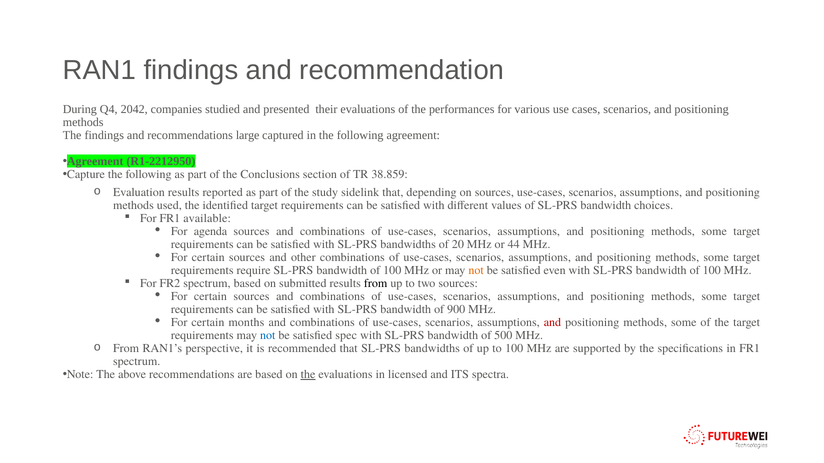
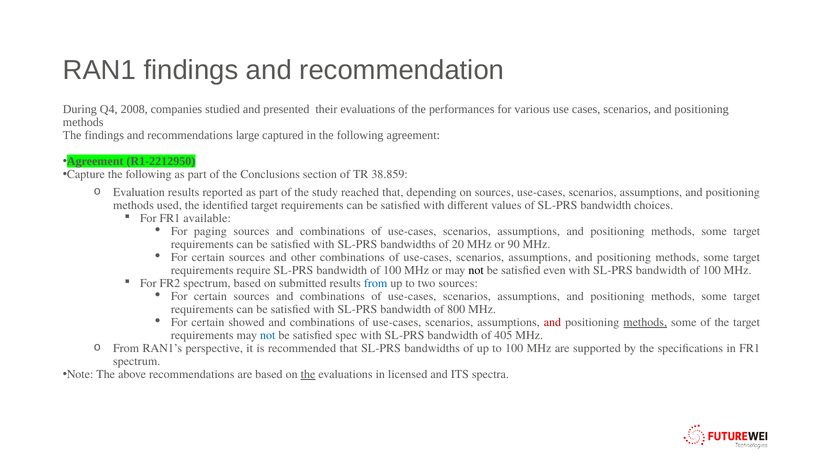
2042: 2042 -> 2008 (134, 109)
sidelink: sidelink -> reached (360, 193)
agenda: agenda -> paging (210, 232)
44: 44 -> 90 (514, 245)
not colour: orange -> black (476, 271)
from colour: black -> blue (376, 284)
900: 900 -> 800 (456, 310)
months: months -> showed (247, 323)
methods underline: none -> present (645, 323)
500: 500 -> 405 (503, 336)
